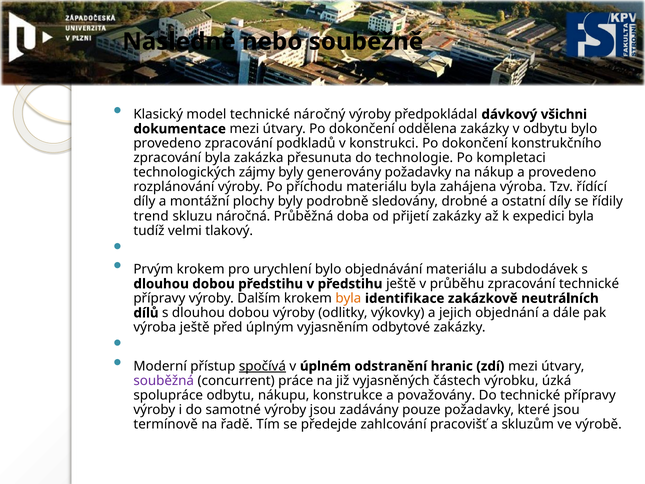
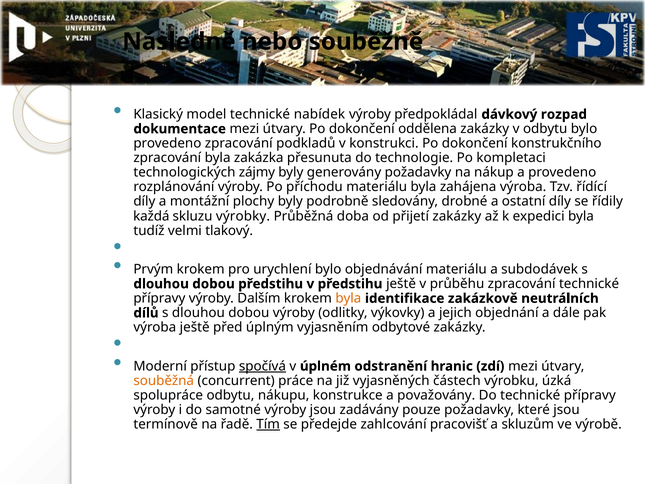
náročný: náročný -> nabídek (319, 114)
všichni: všichni -> rozpad (564, 114)
trend: trend -> každá (151, 216)
náročná: náročná -> výrobky (243, 216)
souběžná colour: purple -> orange (164, 381)
Tím underline: none -> present (268, 424)
